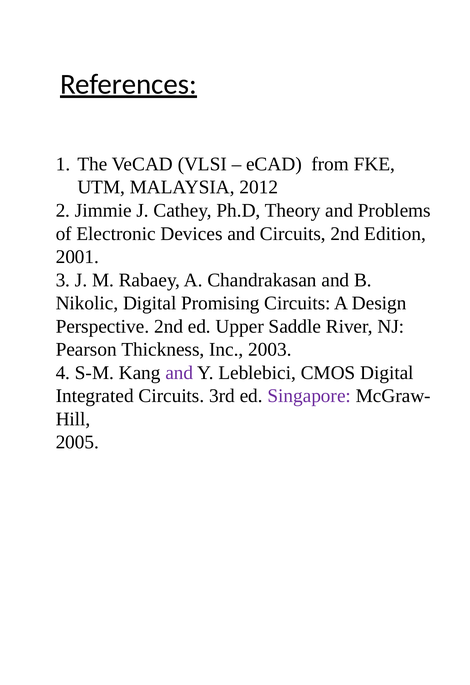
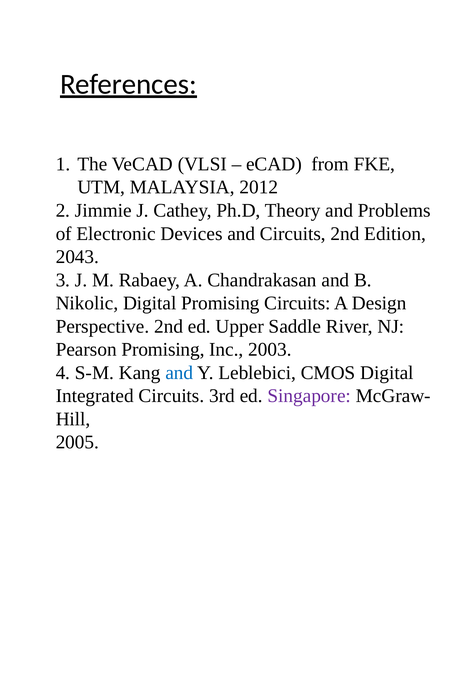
2001: 2001 -> 2043 (77, 257)
Pearson Thickness: Thickness -> Promising (163, 350)
and colour: purple -> blue (179, 373)
